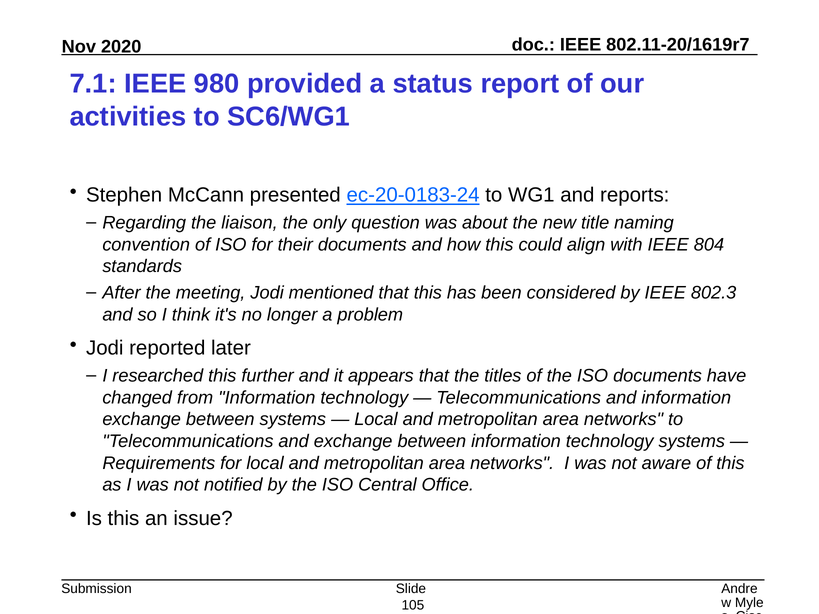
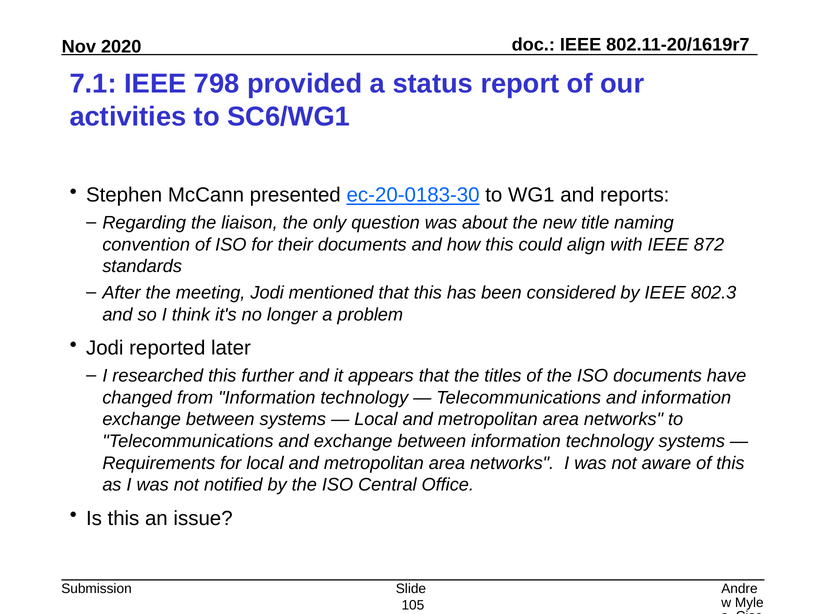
980: 980 -> 798 (217, 84)
ec-20-0183-24: ec-20-0183-24 -> ec-20-0183-30 (413, 195)
804: 804 -> 872 (709, 245)
